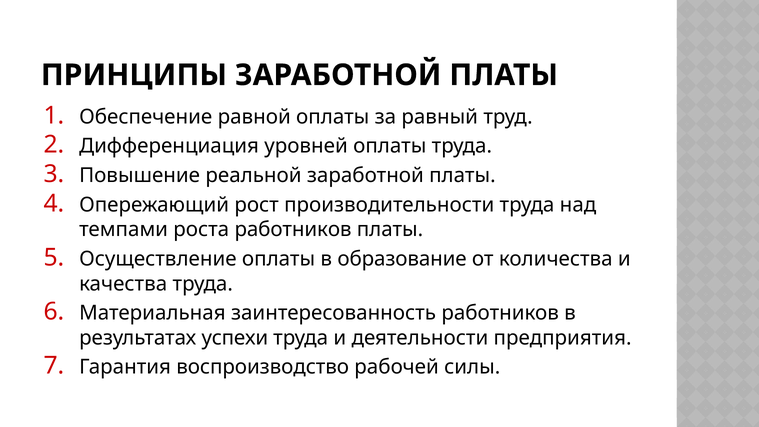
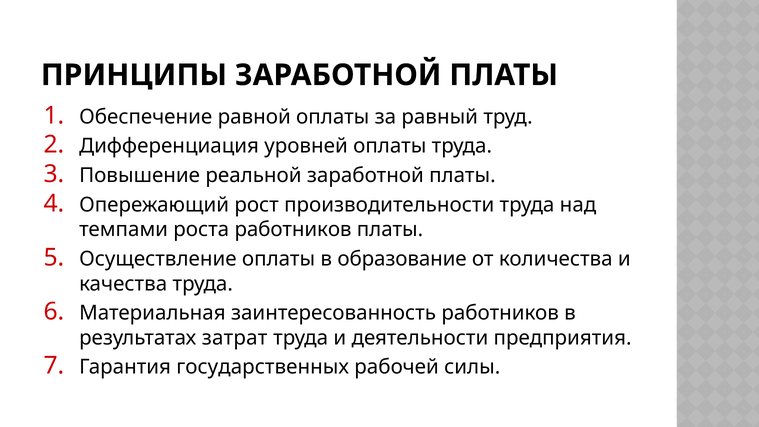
успехи: успехи -> затрат (235, 338)
воспроизводство: воспроизводство -> государственных (263, 367)
